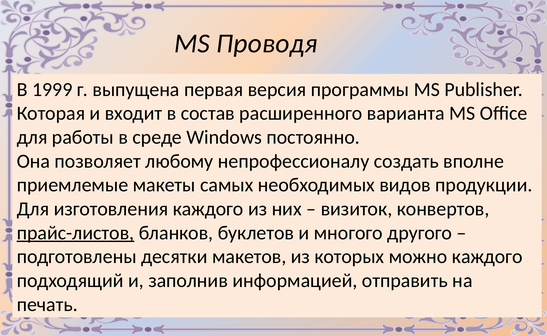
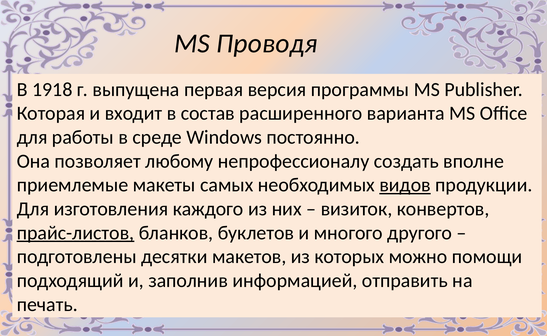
1999: 1999 -> 1918 (52, 89)
видов underline: none -> present (405, 185)
можно каждого: каждого -> помощи (487, 257)
